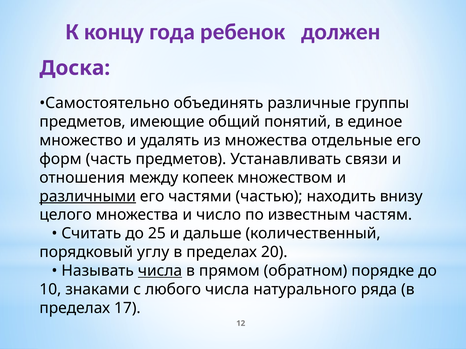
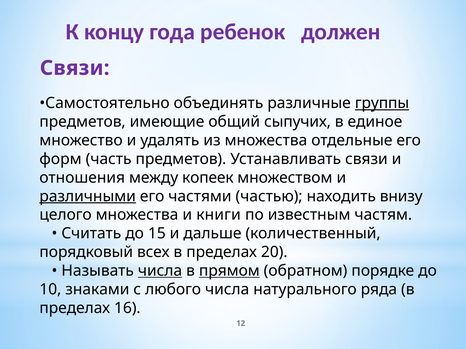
Доска: Доска -> Связи (75, 68)
группы underline: none -> present (382, 103)
понятий: понятий -> сыпучих (298, 122)
число: число -> книги (219, 215)
25: 25 -> 15 (157, 234)
углу: углу -> всех (153, 252)
прямом underline: none -> present (229, 271)
17: 17 -> 16 (127, 308)
